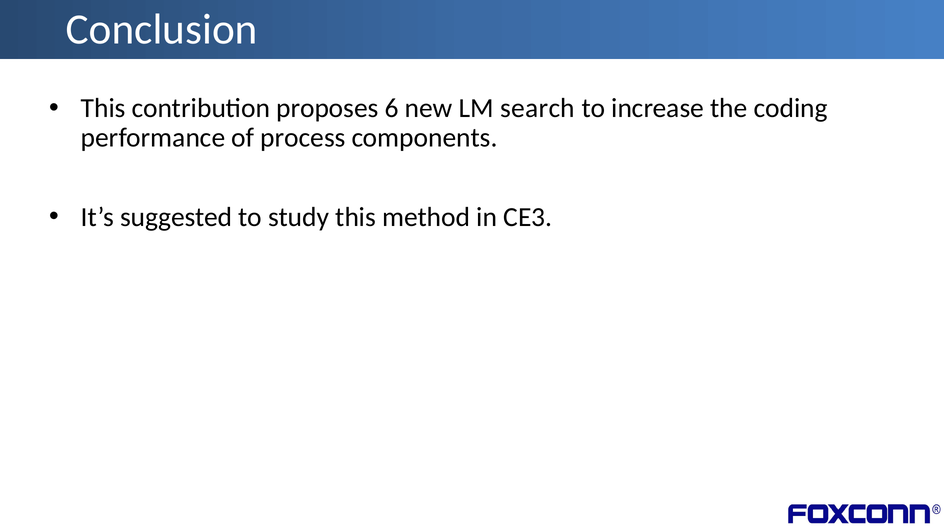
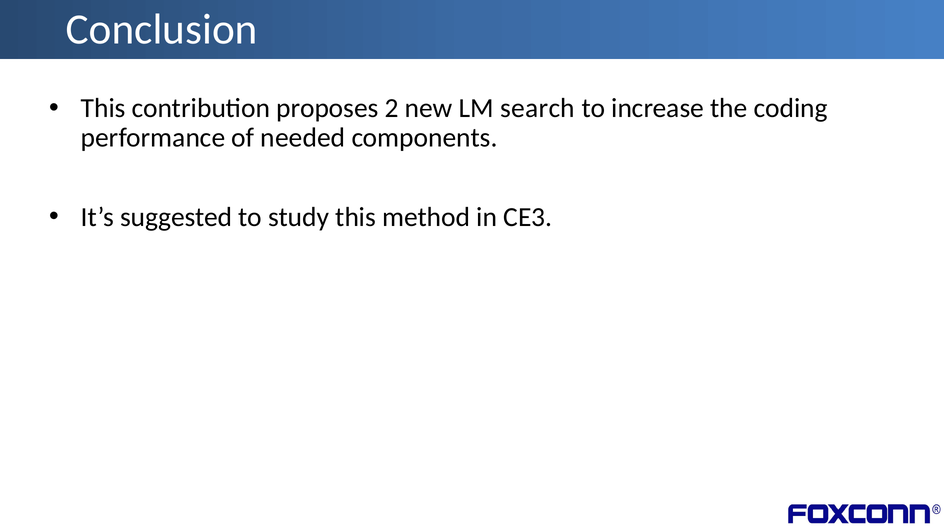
proposes 6: 6 -> 2 (392, 108)
process: process -> needed (303, 138)
